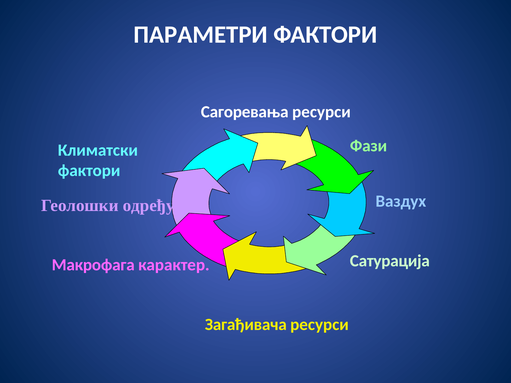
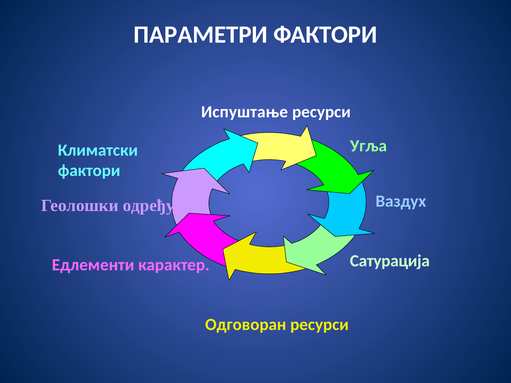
Сагоревања: Сагоревања -> Испуштање (245, 112)
Фази: Фази -> Угља (368, 146)
Макрофага: Макрофага -> Едлементи (93, 265)
Загађивача: Загађивача -> Одговоран (246, 325)
